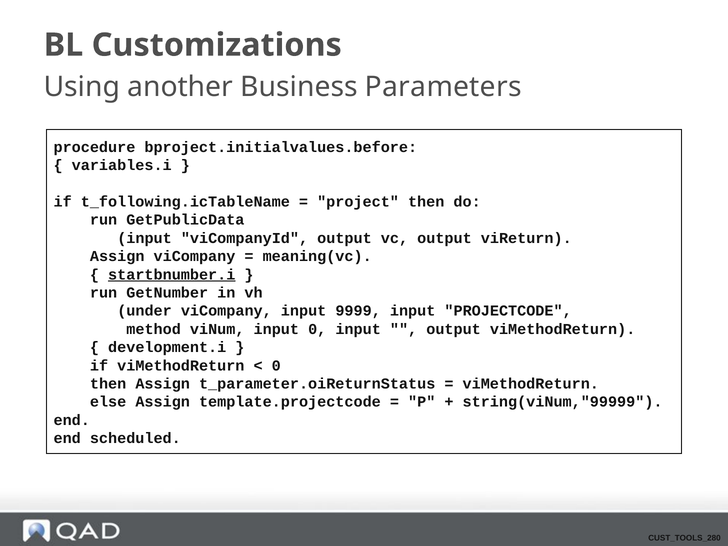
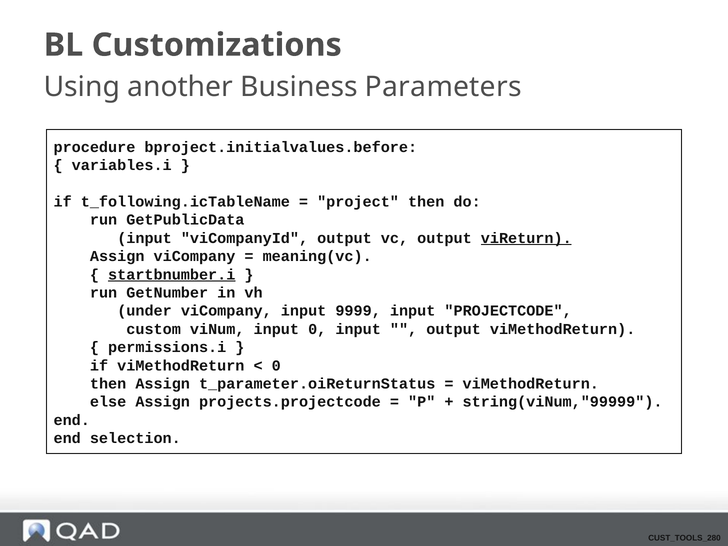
viReturn underline: none -> present (526, 238)
method: method -> custom (154, 329)
development.i: development.i -> permissions.i (167, 347)
template.projectcode: template.projectcode -> projects.projectcode (290, 402)
scheduled: scheduled -> selection (135, 438)
